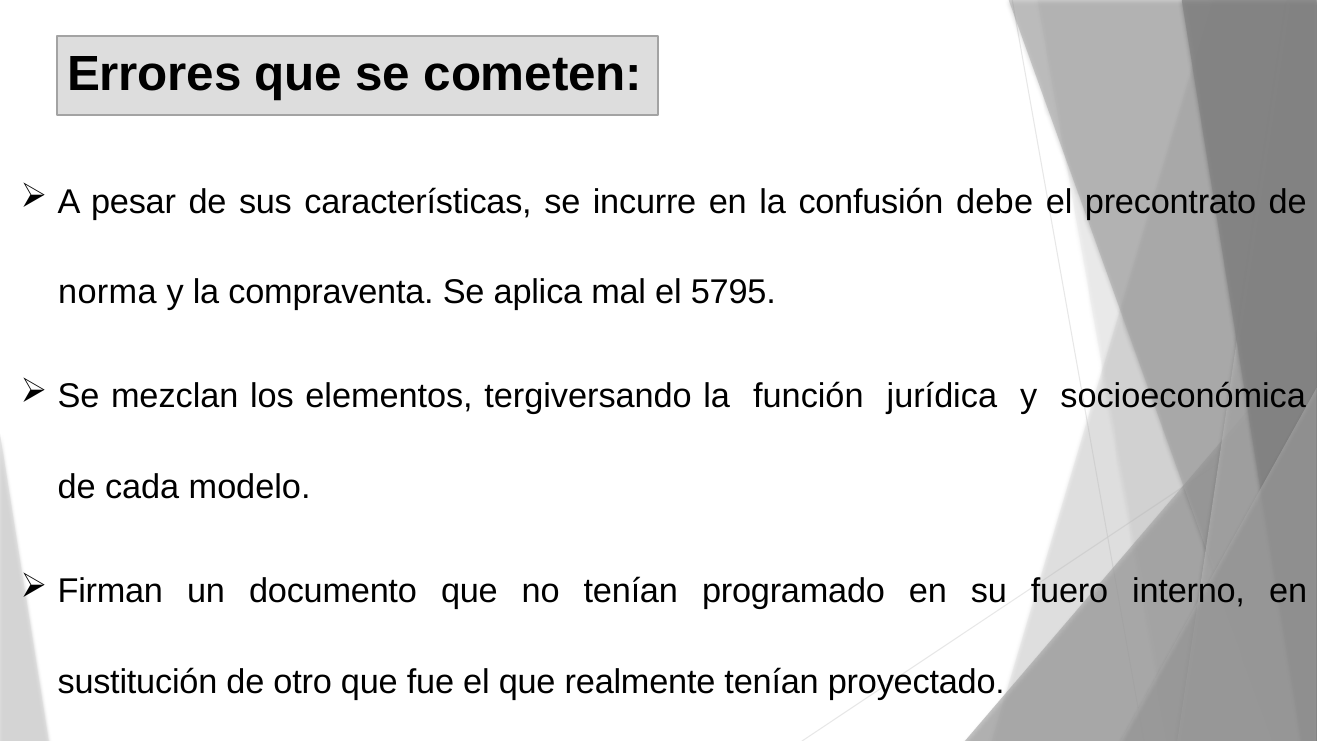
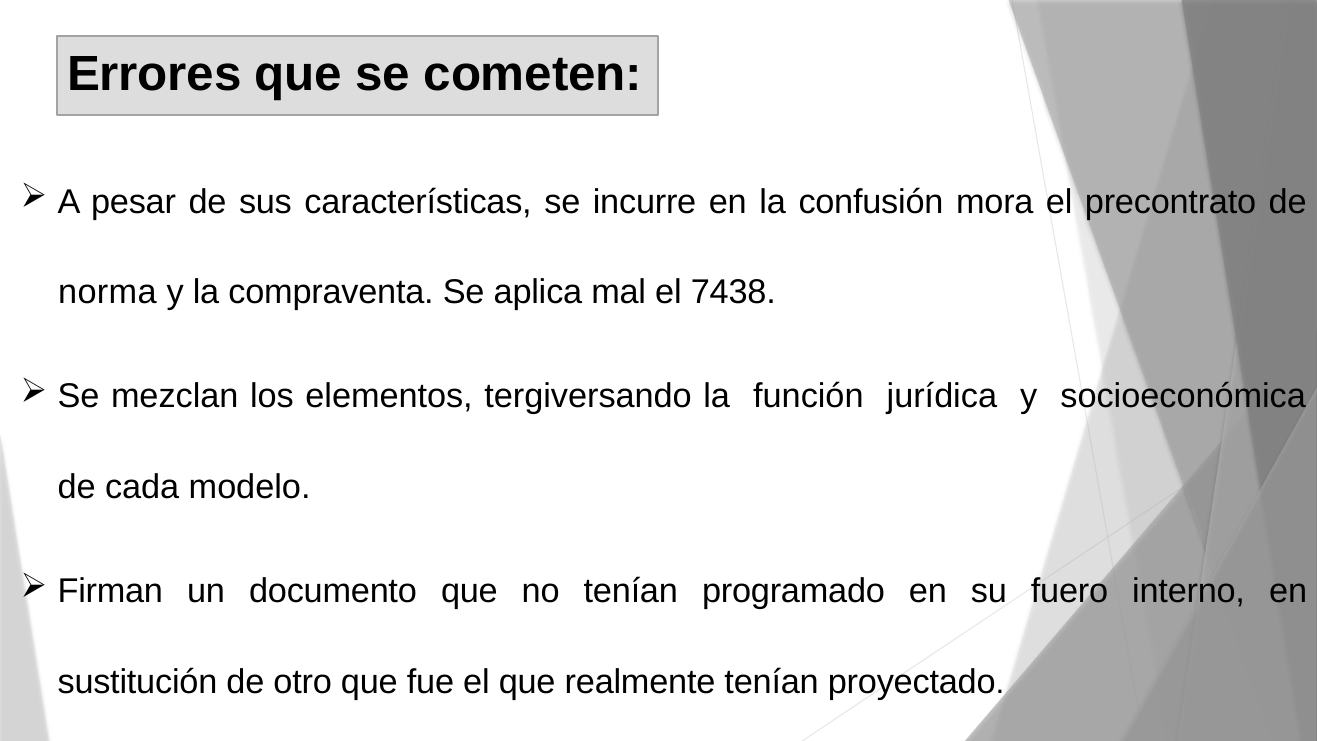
debe: debe -> mora (995, 202)
5795: 5795 -> 7438 (733, 292)
